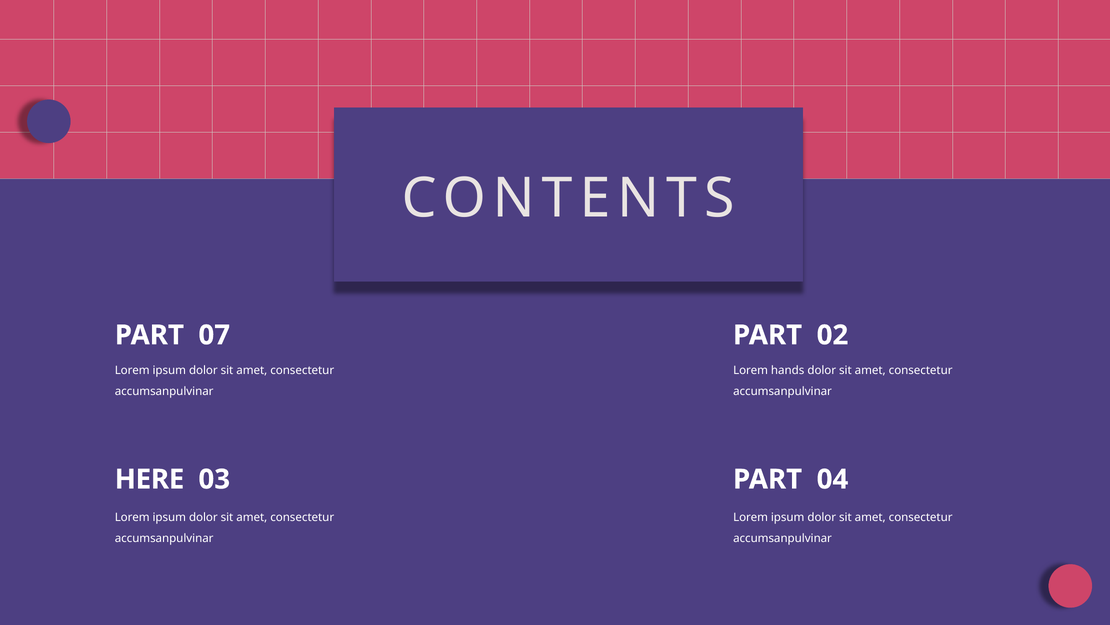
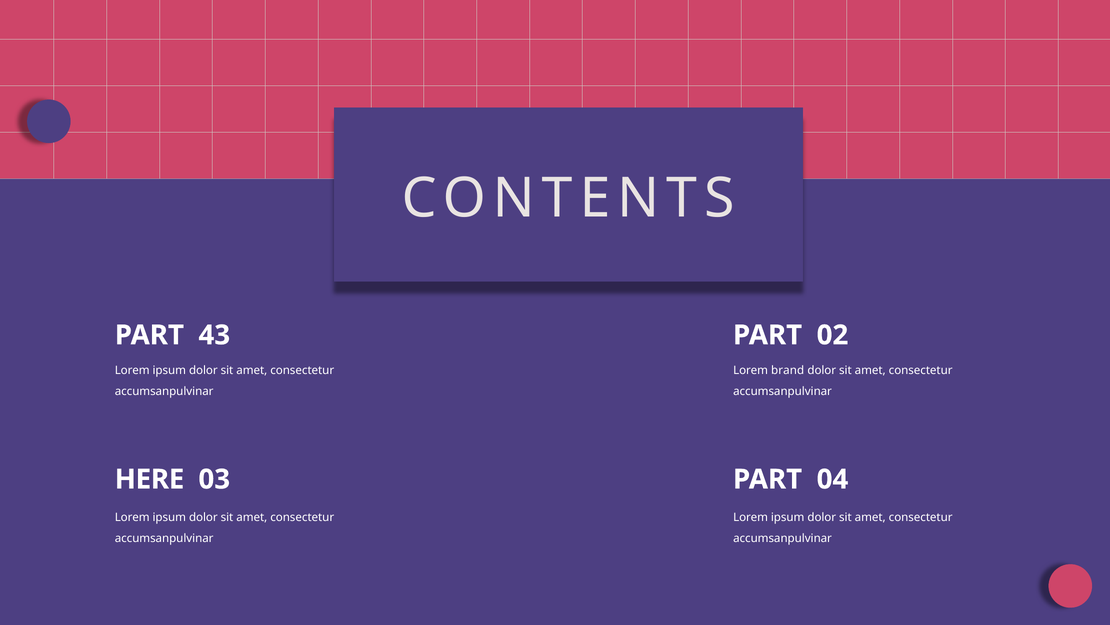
07: 07 -> 43 (214, 335)
hands: hands -> brand (788, 370)
